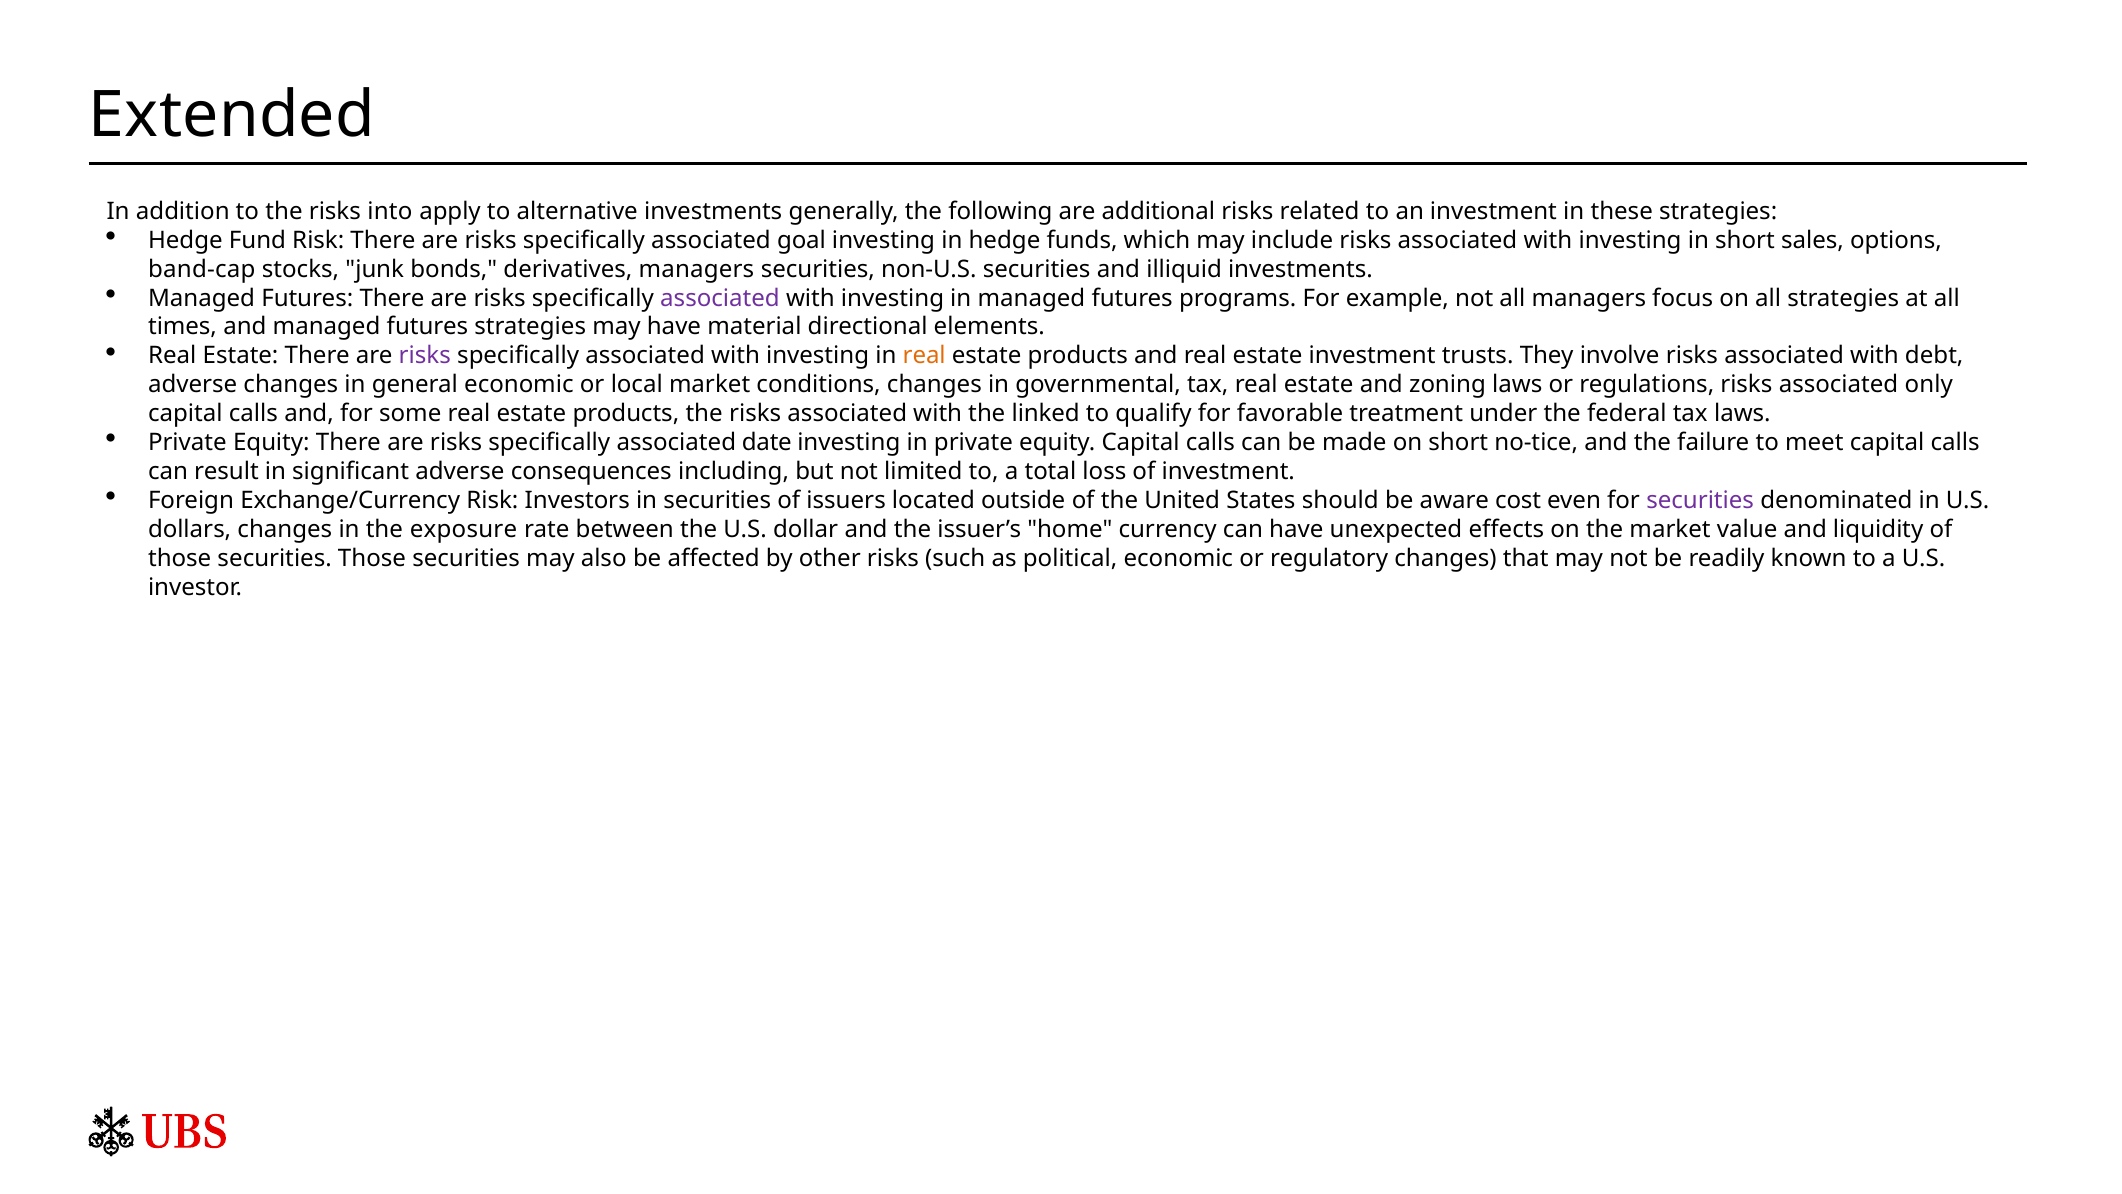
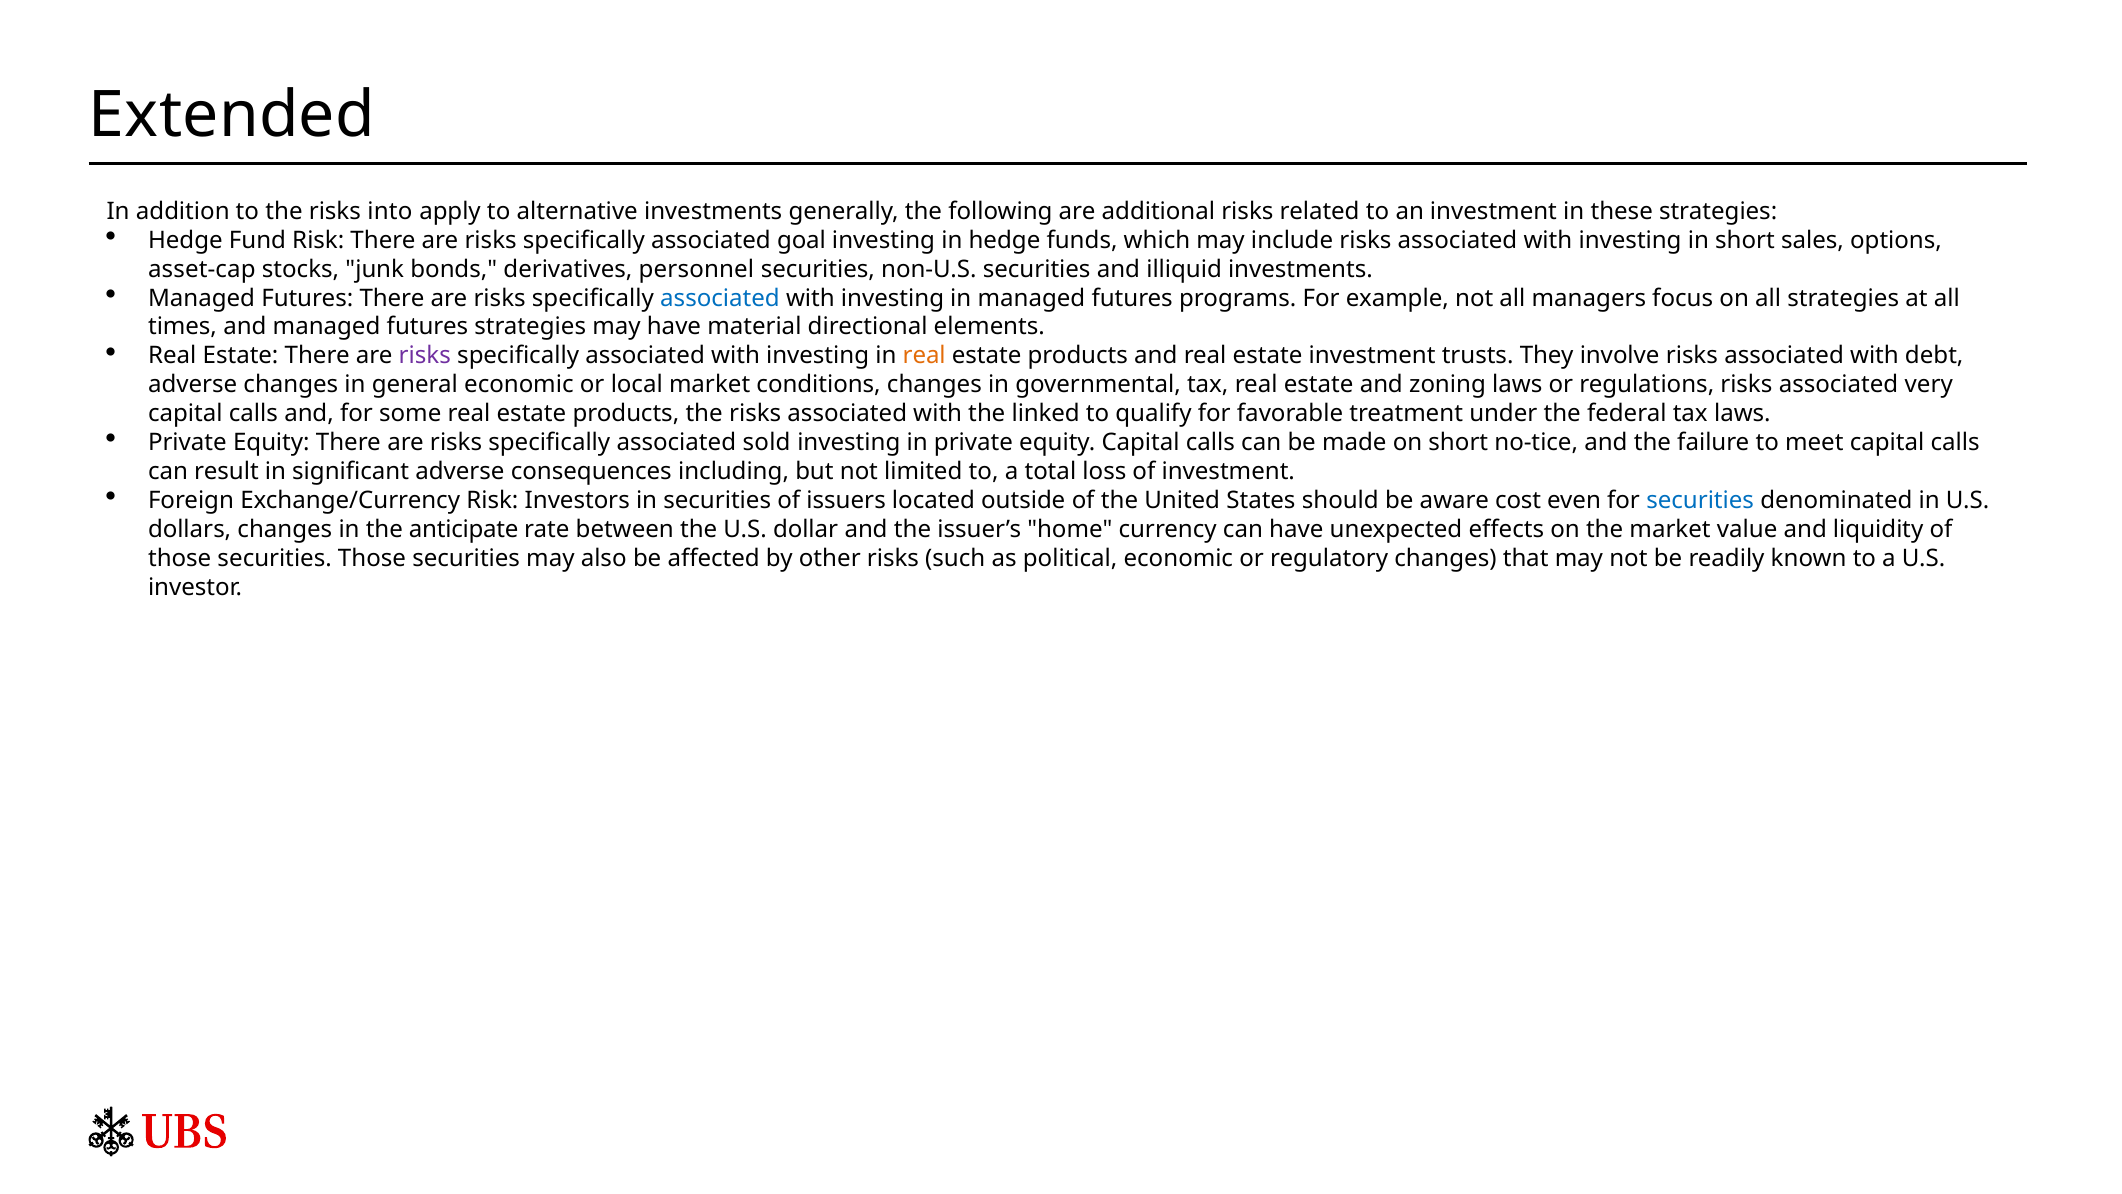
band-cap: band-cap -> asset-cap (202, 269)
derivatives managers: managers -> personnel (696, 269)
associated colour: purple -> blue (720, 298)
only: only -> very (1929, 385)
date: date -> sold (767, 443)
securities colour: purple -> blue (1700, 501)
exposure: exposure -> anticipate (464, 530)
